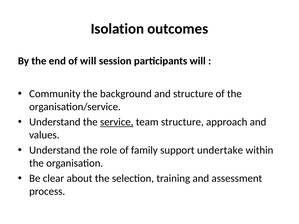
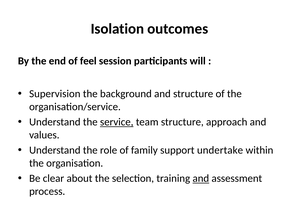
of will: will -> feel (88, 61)
Community: Community -> Supervision (55, 94)
and underline: none -> present (201, 179)
